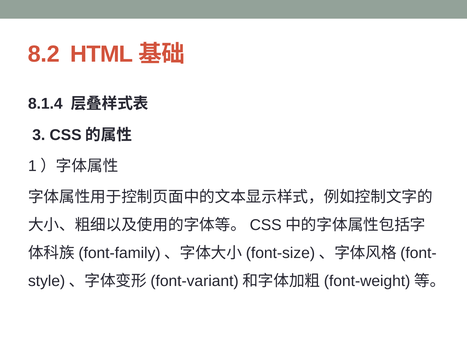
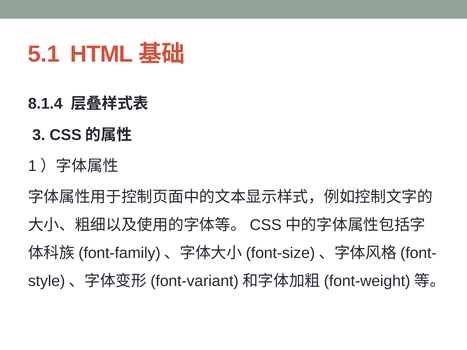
8.2: 8.2 -> 5.1 (44, 54)
